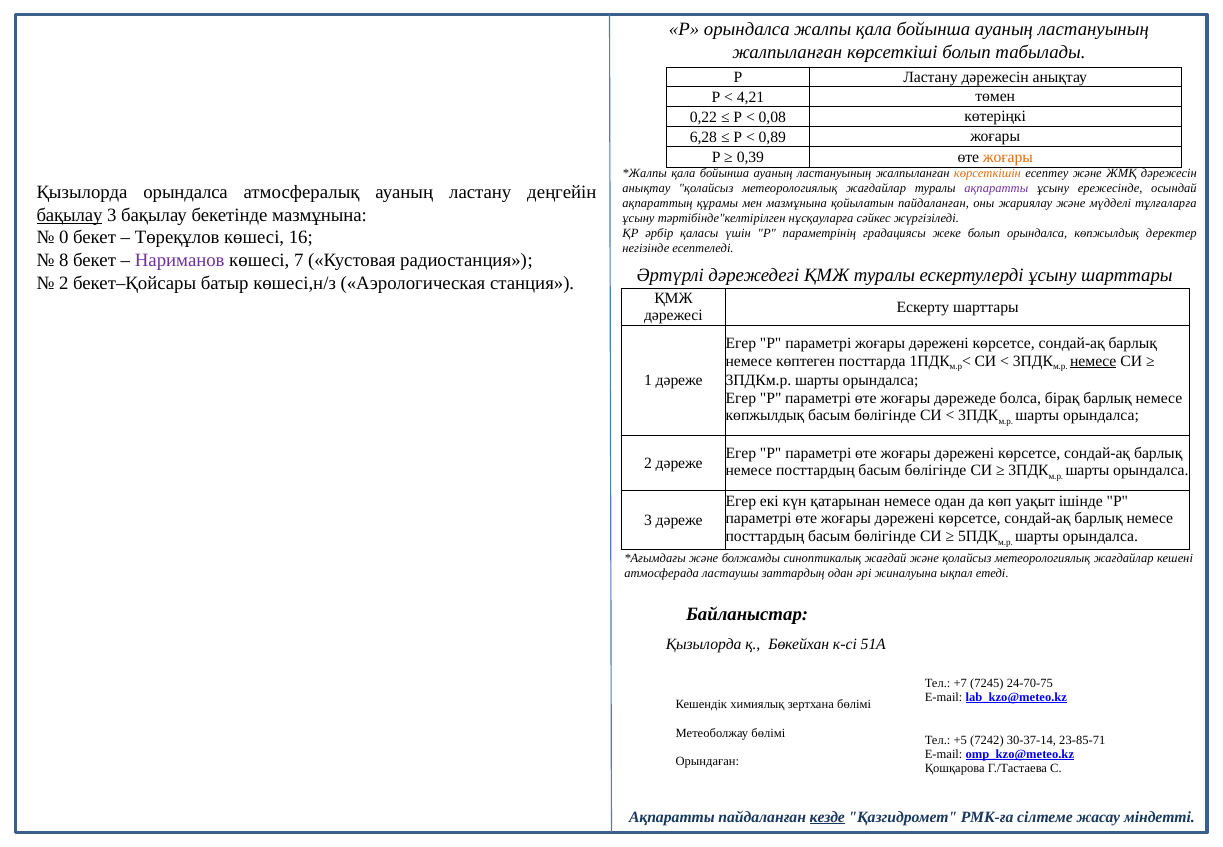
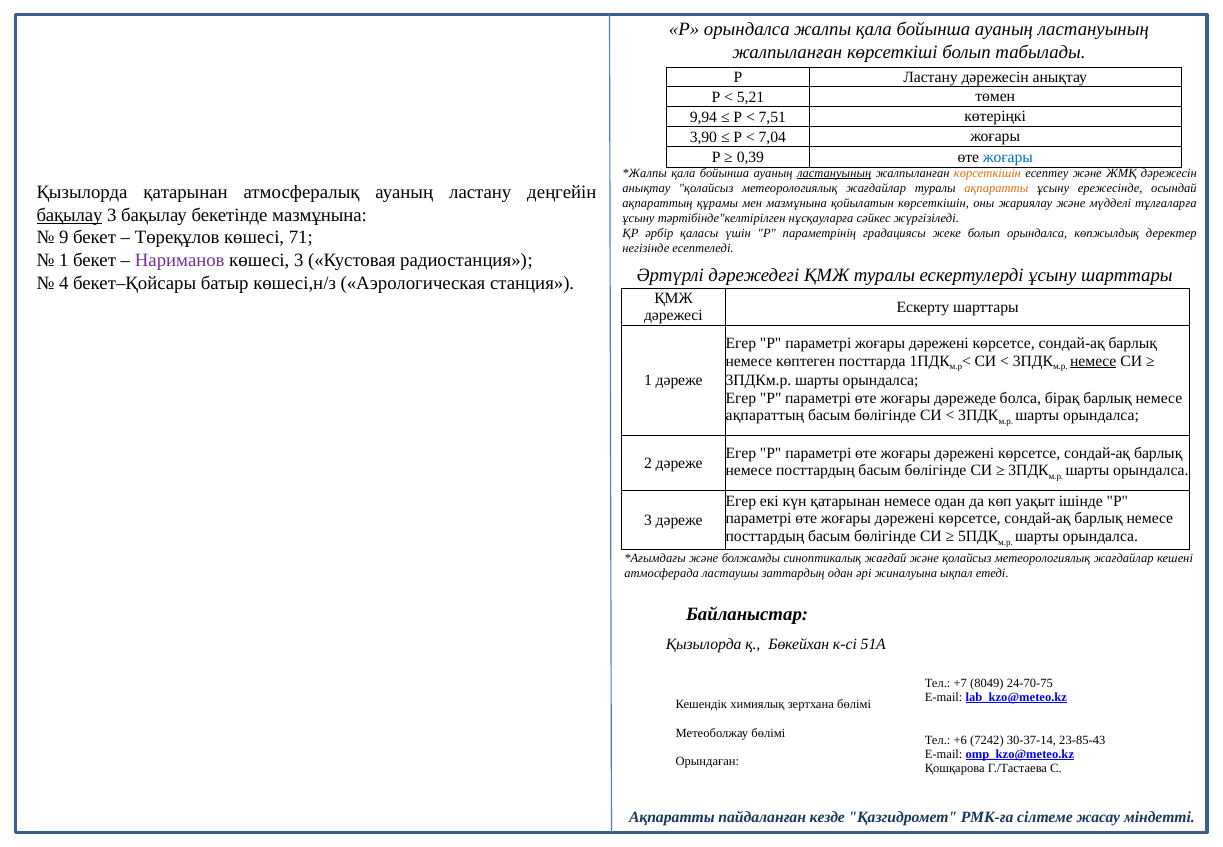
4,21: 4,21 -> 5,21 (751, 97)
0,22: 0,22 -> 9,94 (703, 117)
0,08: 0,08 -> 7,51 (772, 117)
6,28: 6,28 -> 3,90 (703, 137)
0,89: 0,89 -> 7,04 (772, 137)
жоғары colour: orange -> blue (1008, 157)
ластануының underline: none -> present (834, 173)
ақпаратты colour: purple -> orange (996, 188)
Қызылорда орындалса: орындалса -> қатарынан (186, 193)
қойылатын пайдаланған: пайдаланған -> көрсеткішін (934, 203)
0: 0 -> 9 (64, 238)
16: 16 -> 71 (301, 238)
8: 8 -> 1 (64, 260)
көшесі 7: 7 -> 3 (299, 260)
2: 2 -> 4 (64, 283)
көпжылдық: көпжылдық -> ақпараттың (765, 415)
7245: 7245 -> 8049 (987, 683)
+5: +5 -> +6 (960, 740)
23-85-71: 23-85-71 -> 23-85-43 (1082, 740)
кезде underline: present -> none (827, 817)
